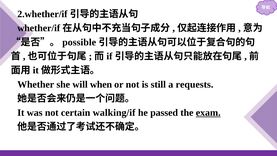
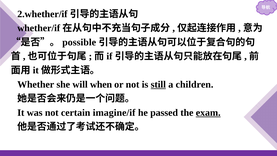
still underline: none -> present (158, 84)
requests: requests -> children (195, 84)
walking/if: walking/if -> imagine/if (114, 112)
